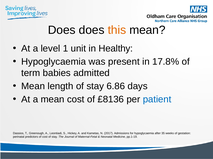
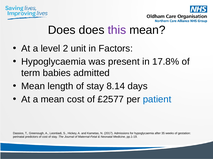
this colour: orange -> purple (117, 30)
1: 1 -> 2 (65, 49)
Healthy: Healthy -> Factors (116, 49)
6.86: 6.86 -> 8.14 (116, 87)
£8136: £8136 -> £2577 (111, 100)
